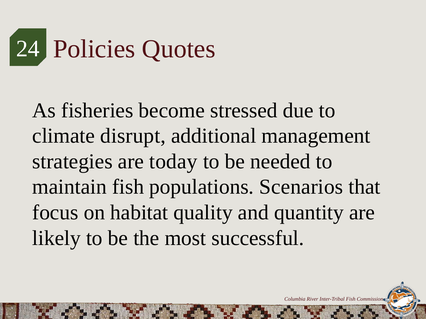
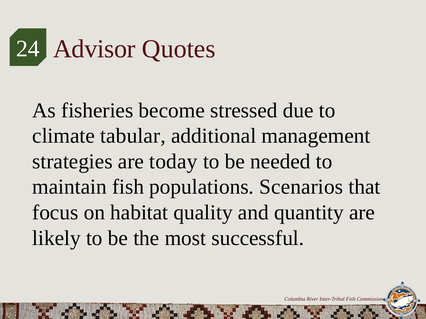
Policies: Policies -> Advisor (94, 49)
disrupt: disrupt -> tabular (133, 136)
